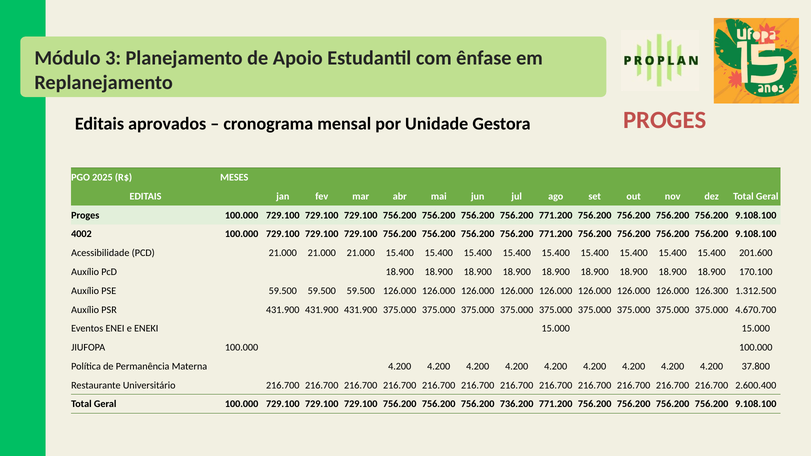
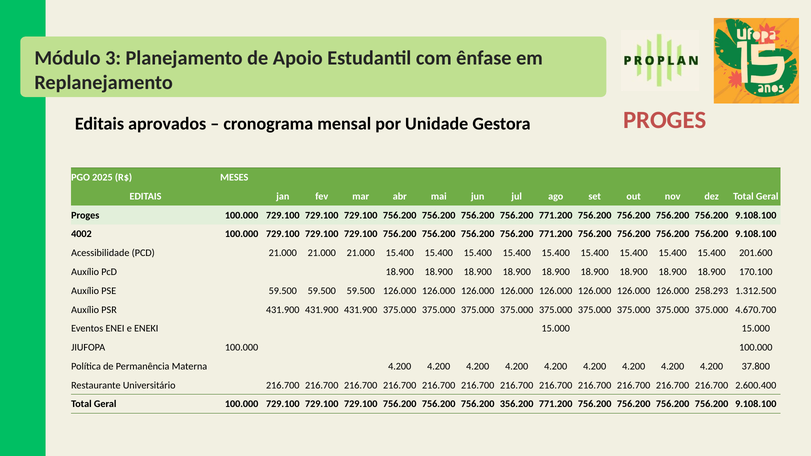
126.300: 126.300 -> 258.293 (712, 291)
736.200: 736.200 -> 356.200 (517, 404)
